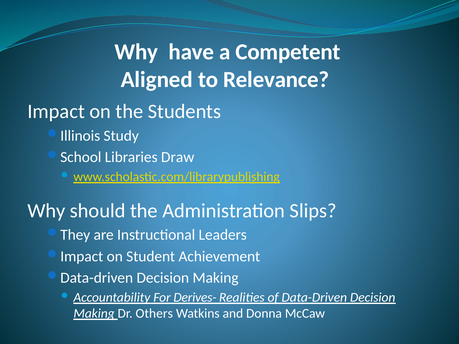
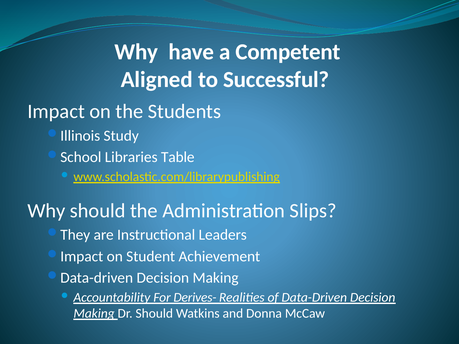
Relevance: Relevance -> Successful (276, 80)
Draw: Draw -> Table (178, 157)
Dr Others: Others -> Should (154, 314)
